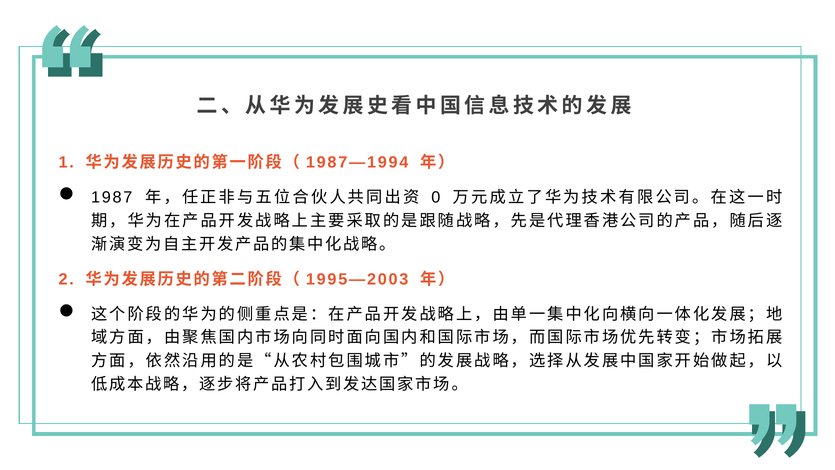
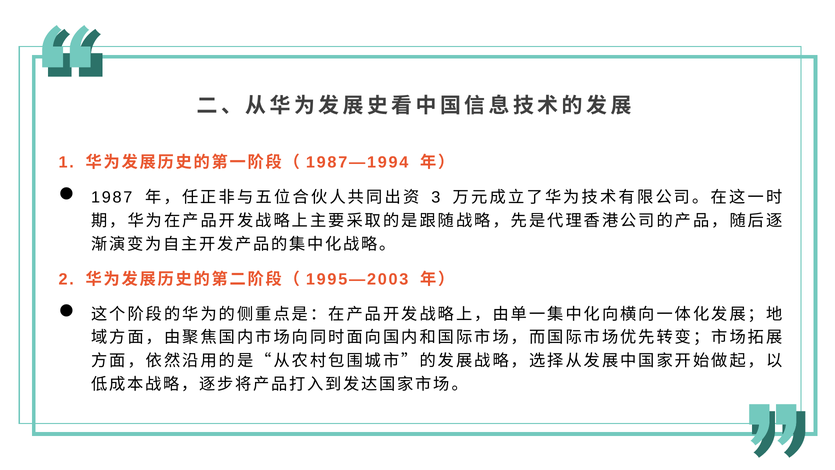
0: 0 -> 3 (436, 197)
